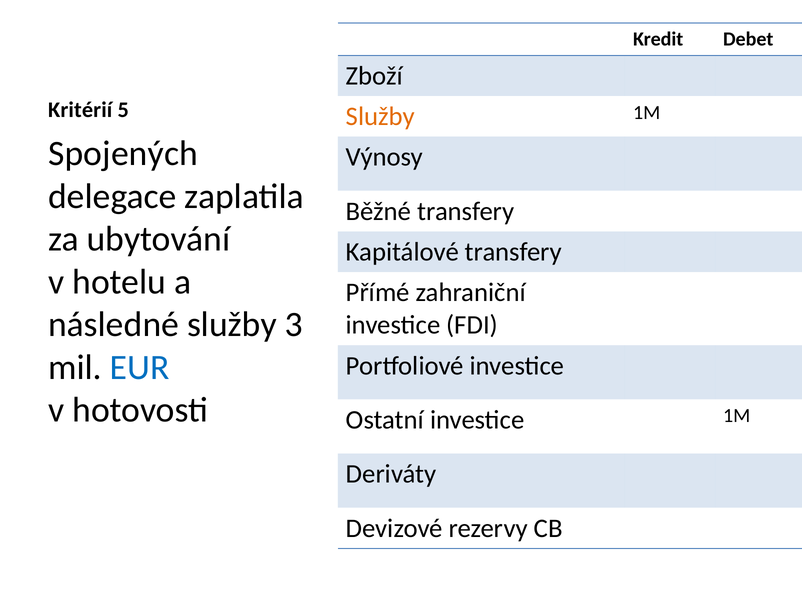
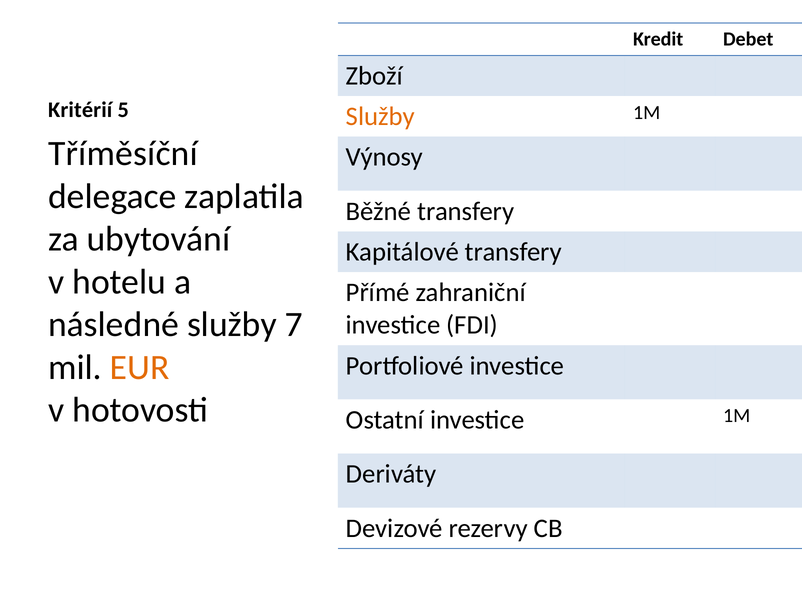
Spojených: Spojených -> Tříměsíční (123, 154)
3: 3 -> 7 (294, 325)
EUR colour: blue -> orange (140, 368)
